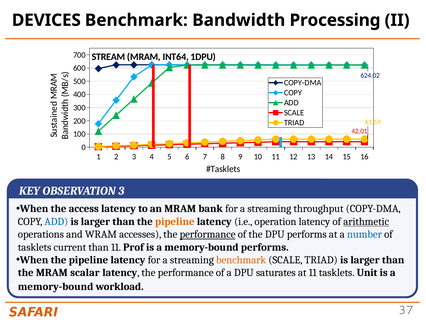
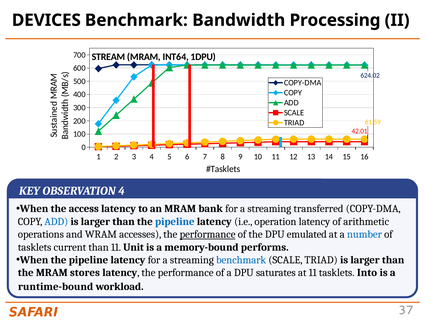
OBSERVATION 3: 3 -> 4 (122, 191)
throughput: throughput -> transferred (318, 208)
pipeline colour: orange -> blue (175, 221)
arithmetic underline: present -> none (366, 221)
DPU performs: performs -> emulated (307, 234)
Prof: Prof -> Unit (133, 247)
benchmark colour: orange -> blue (241, 260)
scalar: scalar -> stores (85, 272)
Unit: Unit -> Into (367, 272)
memory-bound: memory-bound -> runtime-bound (56, 286)
